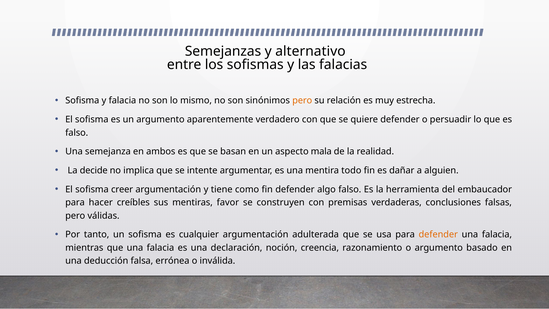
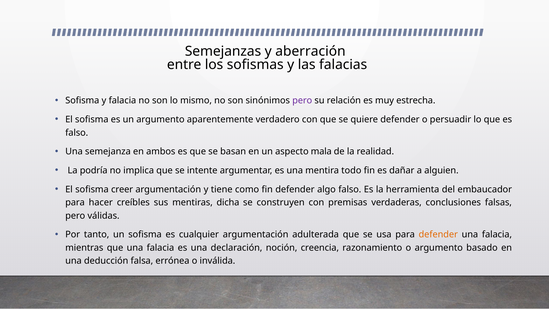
alternativo: alternativo -> aberración (310, 51)
pero colour: orange -> purple (302, 101)
decide: decide -> podría (94, 170)
favor: favor -> dicha (228, 202)
